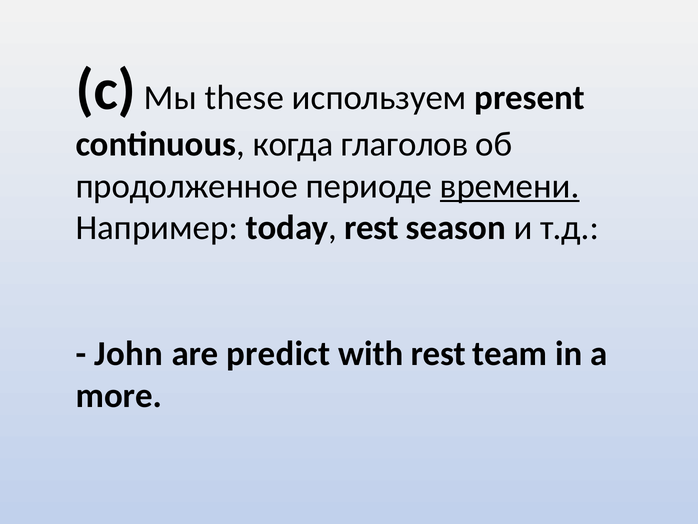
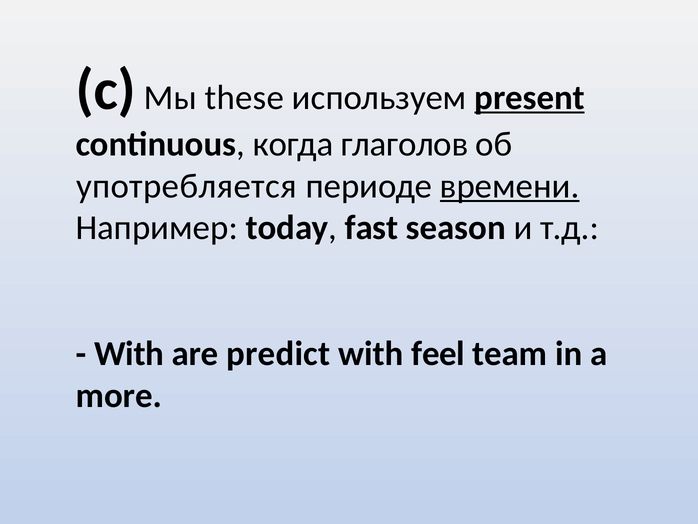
present underline: none -> present (530, 97)
продолженное: продолженное -> употребляется (186, 186)
today rest: rest -> fast (371, 228)
John: John -> With (129, 353)
with rest: rest -> feel (438, 353)
